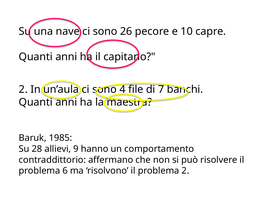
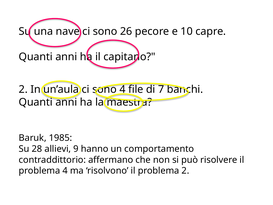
problema 6: 6 -> 4 (65, 171)
